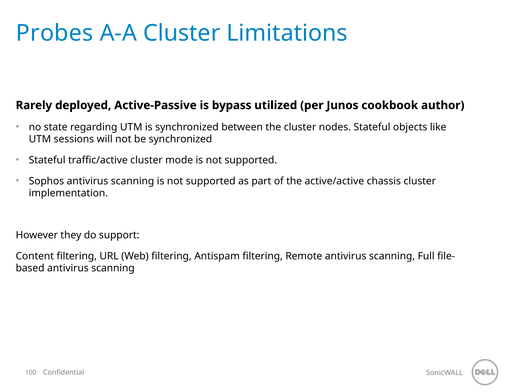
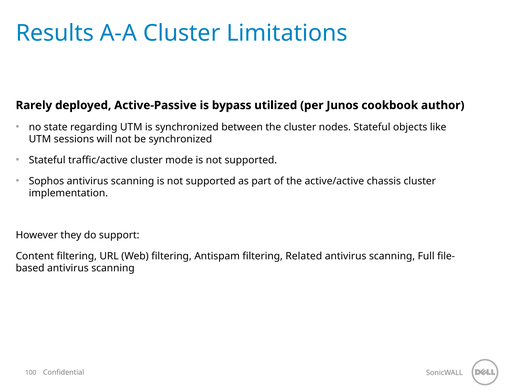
Probes: Probes -> Results (55, 33)
Remote: Remote -> Related (304, 256)
